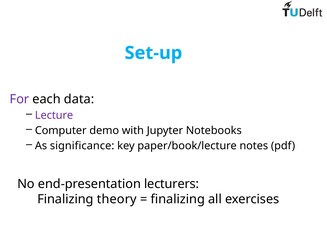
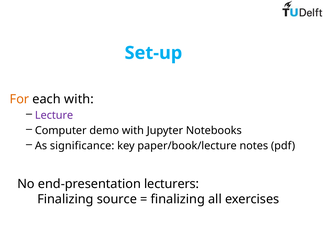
For colour: purple -> orange (19, 99)
each data: data -> with (79, 99)
theory: theory -> source (117, 200)
